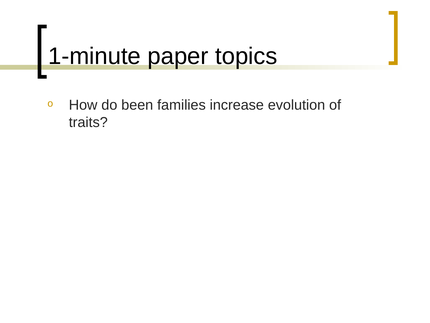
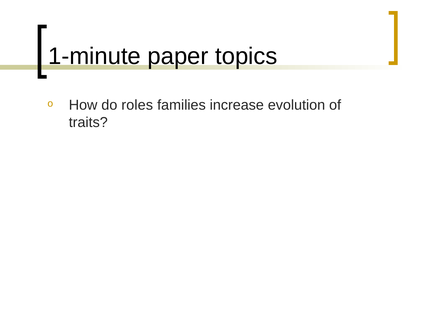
been: been -> roles (137, 105)
